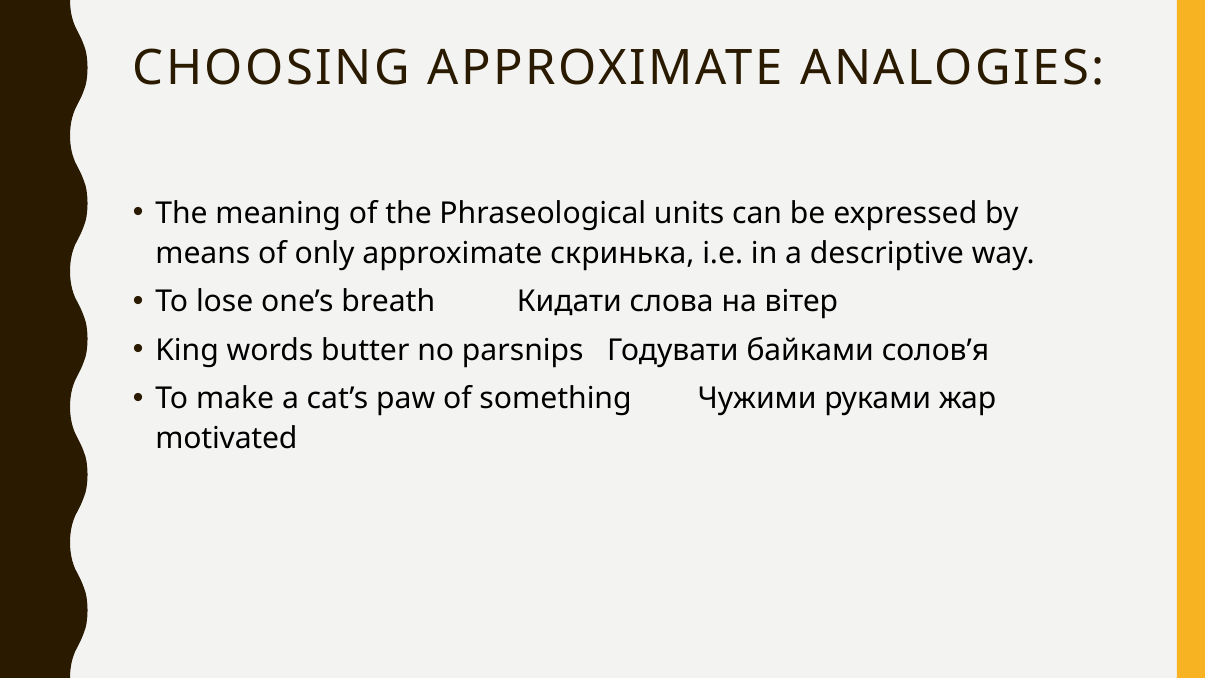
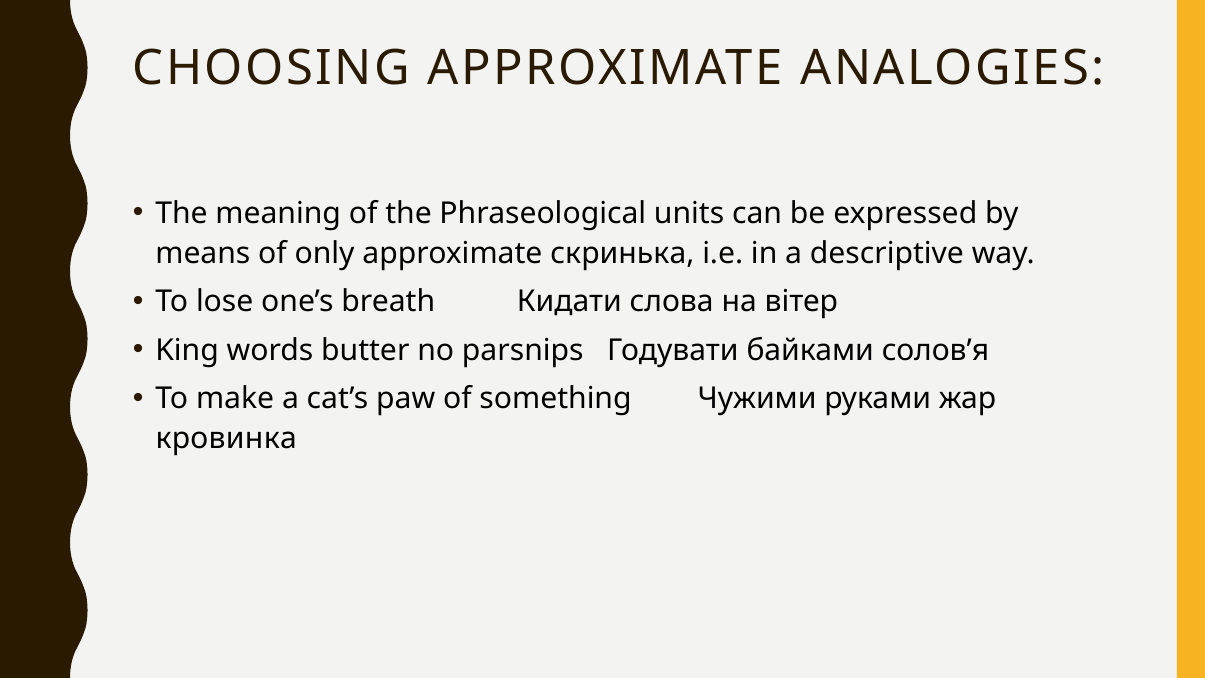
motivated: motivated -> кровинка (226, 439)
